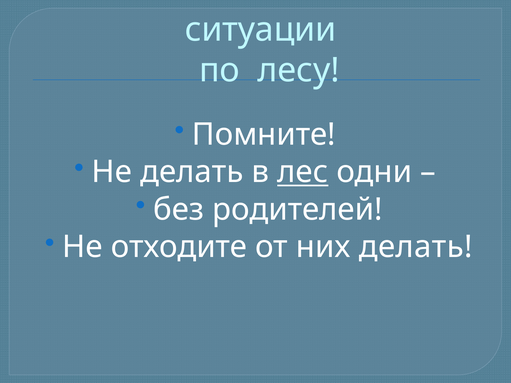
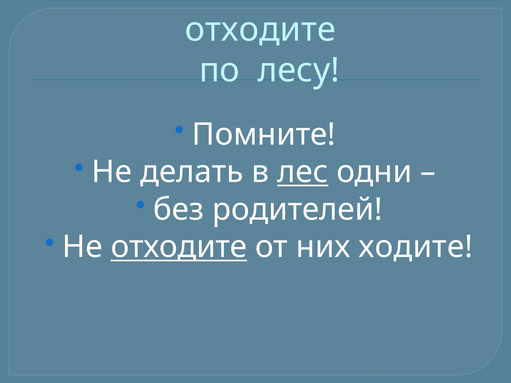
ситуации: ситуации -> отходите (260, 30)
отходите underline: none -> present (179, 247)
них делать: делать -> ходите (416, 247)
